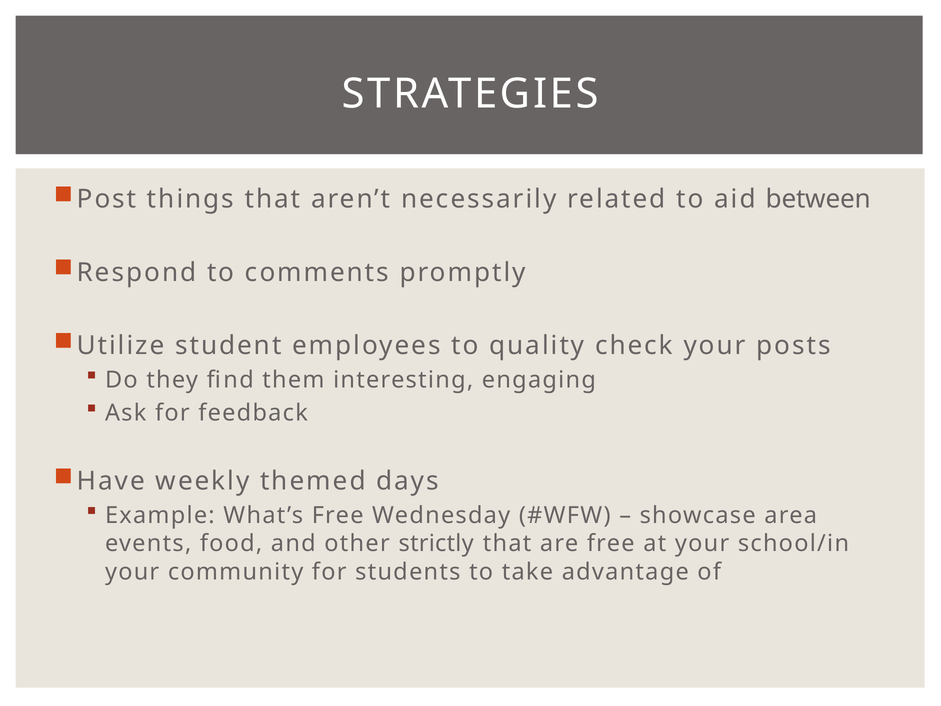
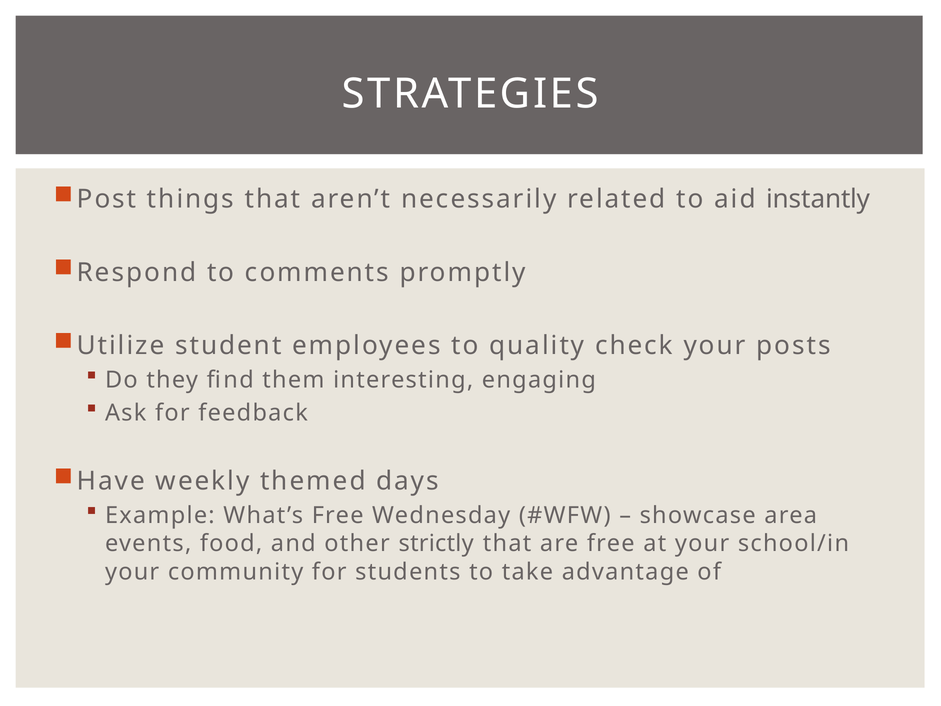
between: between -> instantly (818, 199)
